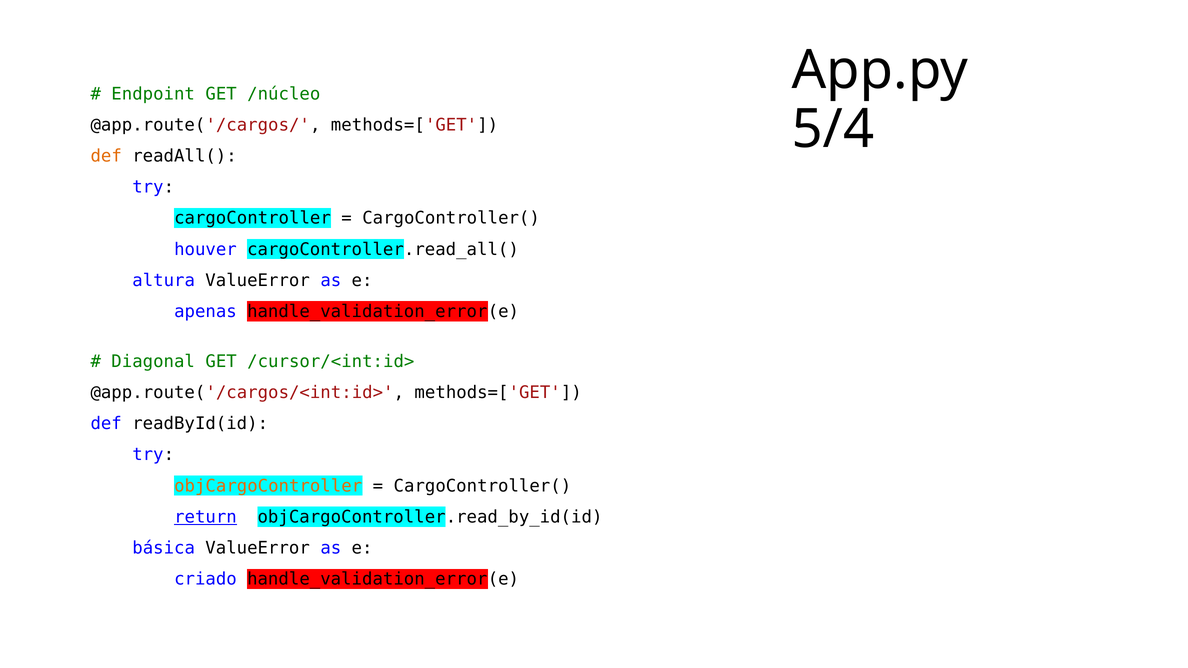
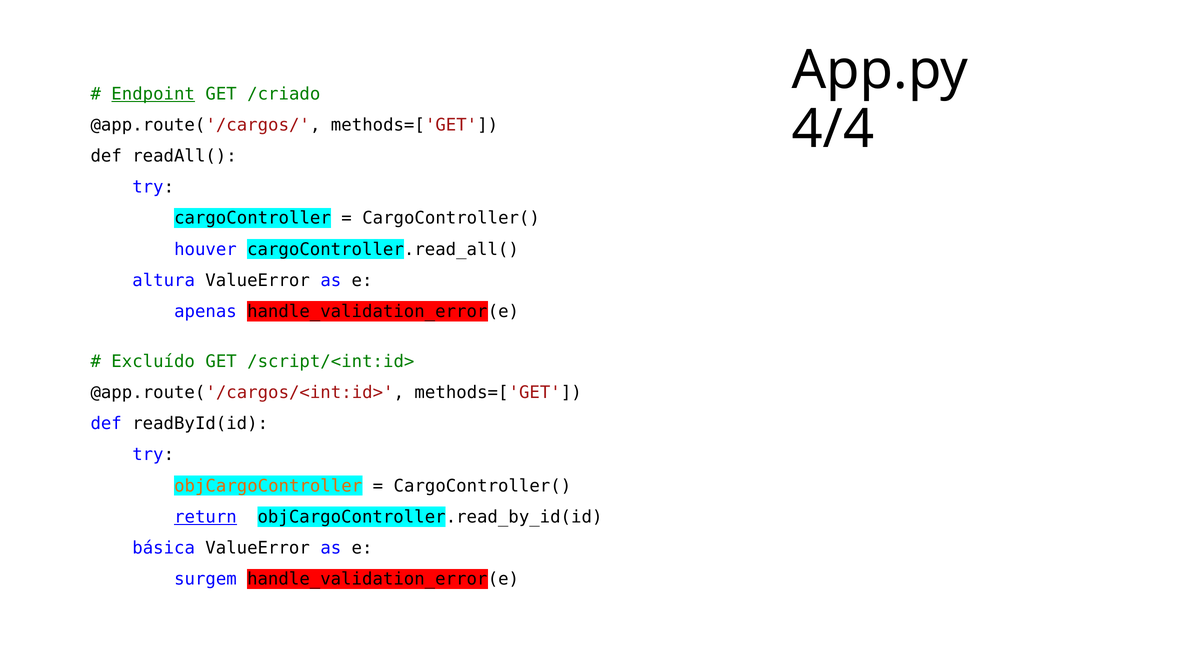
Endpoint underline: none -> present (153, 94)
/núcleo: /núcleo -> /criado (284, 94)
5/4: 5/4 -> 4/4 (833, 129)
def colour: orange -> black (106, 156)
Diagonal: Diagonal -> Excluído (153, 362)
/cursor/<int:id>: /cursor/<int:id> -> /script/<int:id> (331, 362)
criado: criado -> surgem (205, 579)
